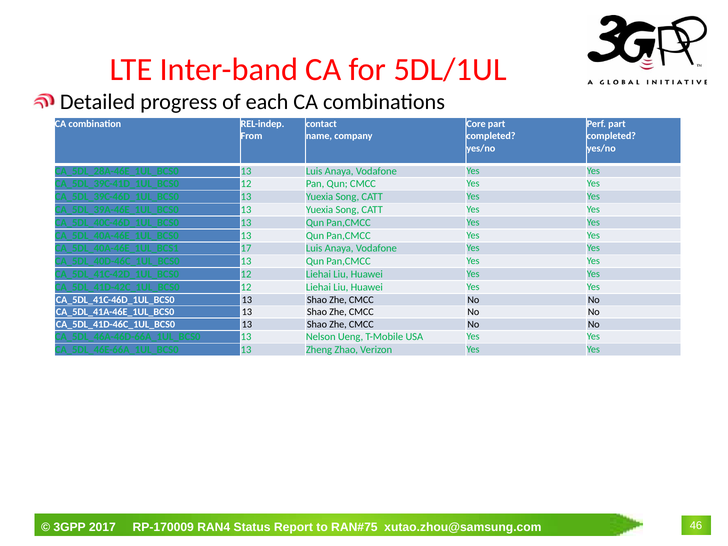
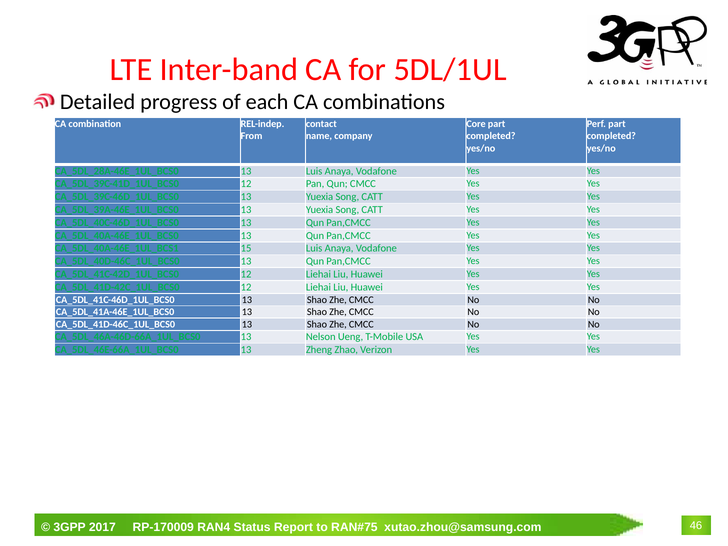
17: 17 -> 15 (246, 248)
